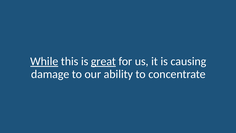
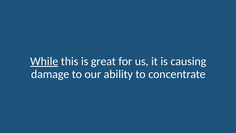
great underline: present -> none (103, 61)
